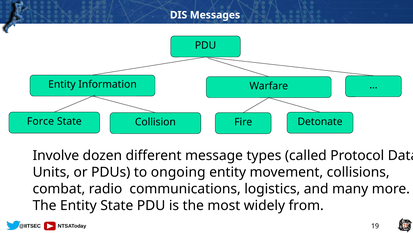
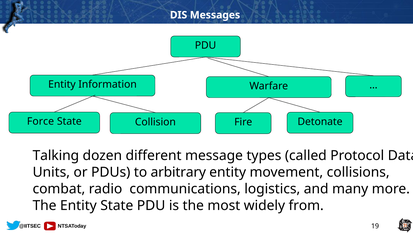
Involve: Involve -> Talking (56, 155)
ongoing: ongoing -> arbitrary (178, 172)
